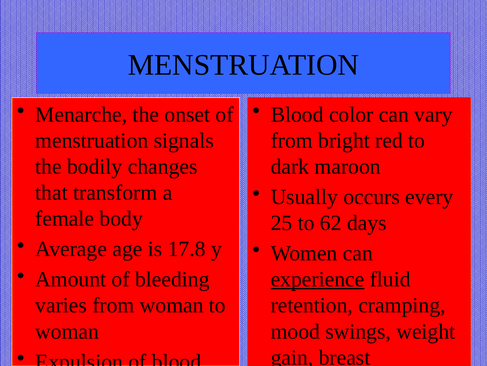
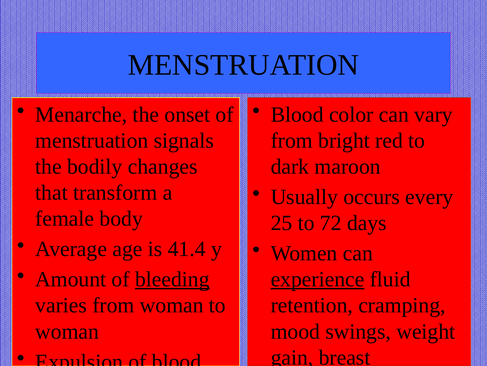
62: 62 -> 72 (331, 223)
17.8: 17.8 -> 41.4 (187, 249)
bleeding underline: none -> present (172, 279)
